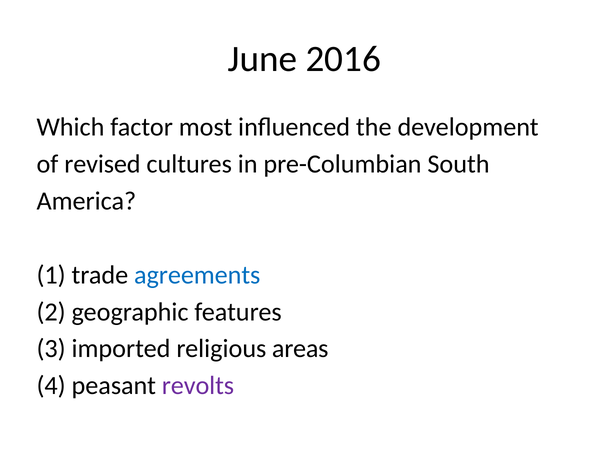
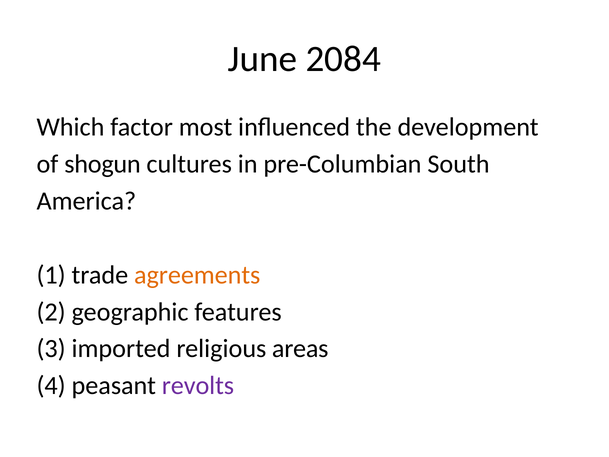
2016: 2016 -> 2084 (343, 59)
revised: revised -> shogun (103, 164)
agreements colour: blue -> orange (197, 275)
